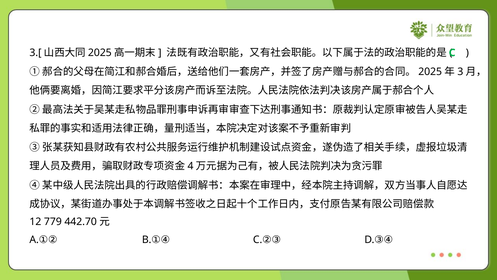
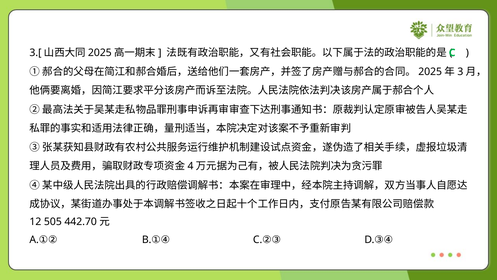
779: 779 -> 505 (53, 221)
